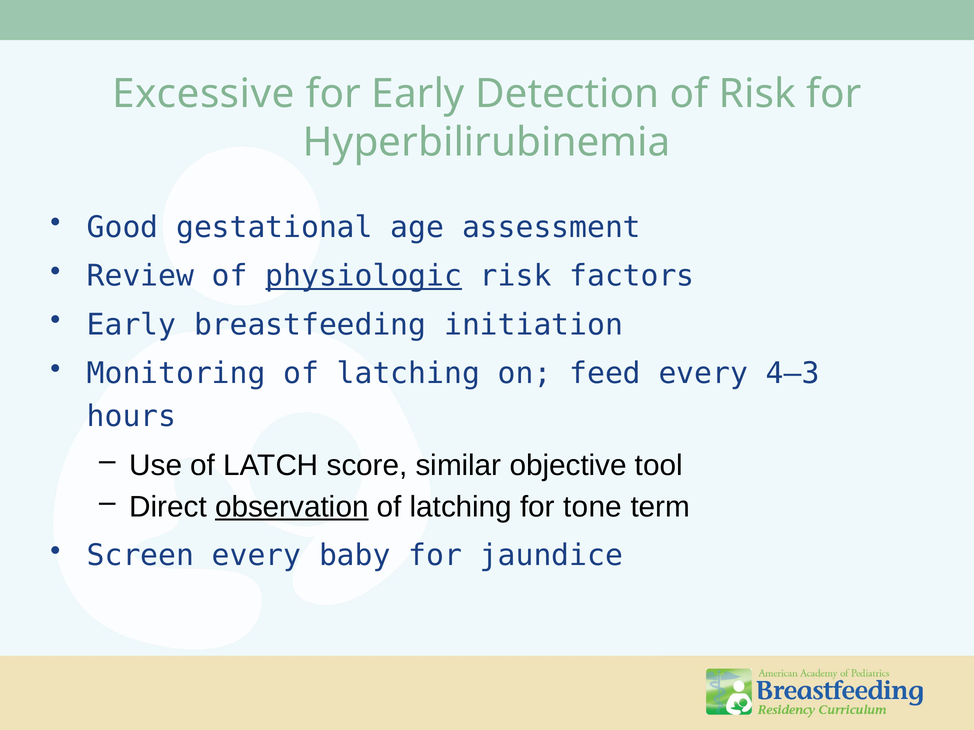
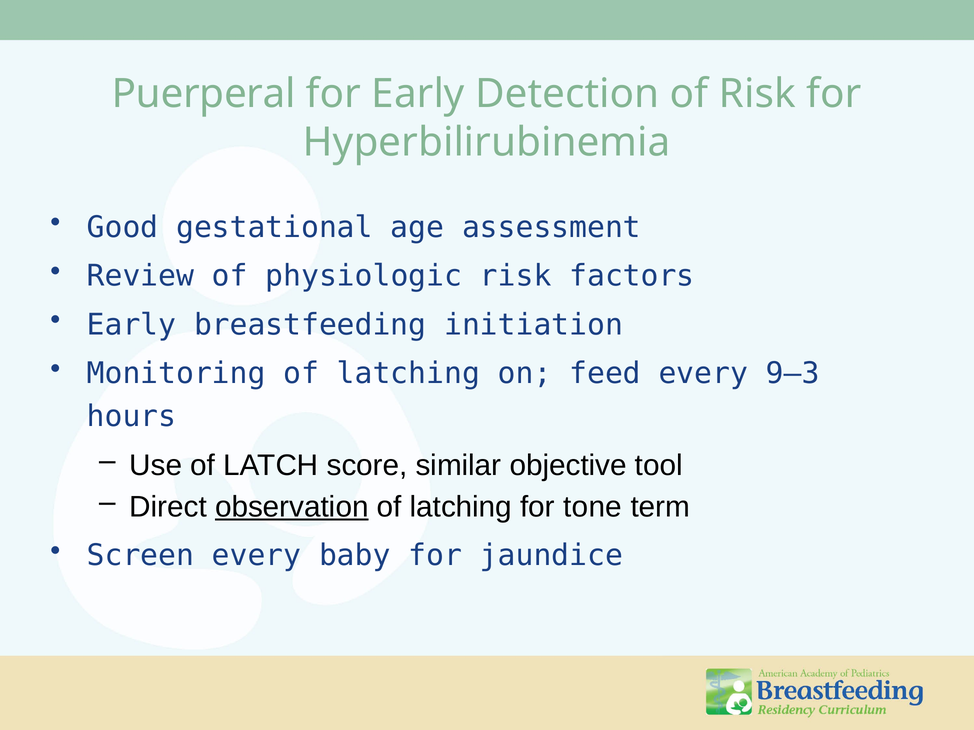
Excessive: Excessive -> Puerperal (204, 94)
physiologic underline: present -> none (364, 276)
4–3: 4–3 -> 9–3 (793, 374)
